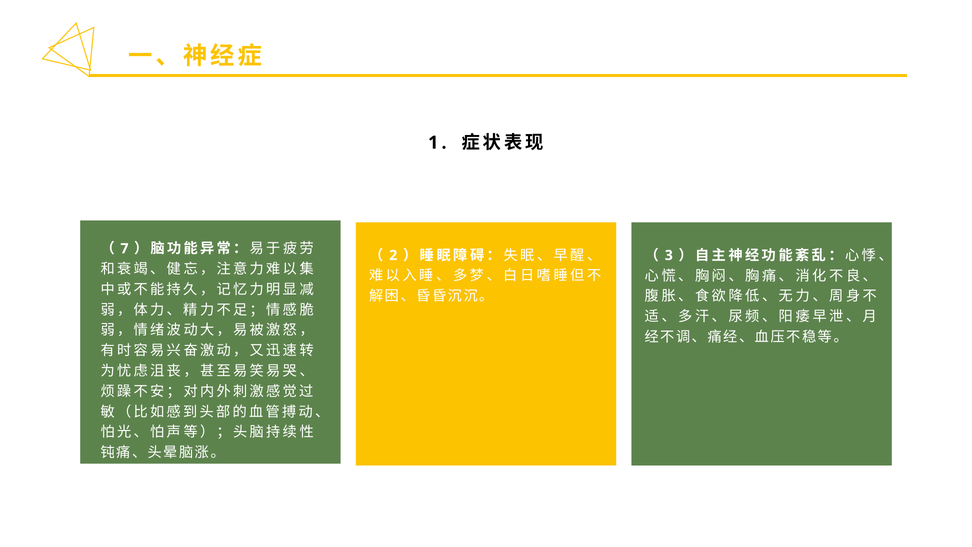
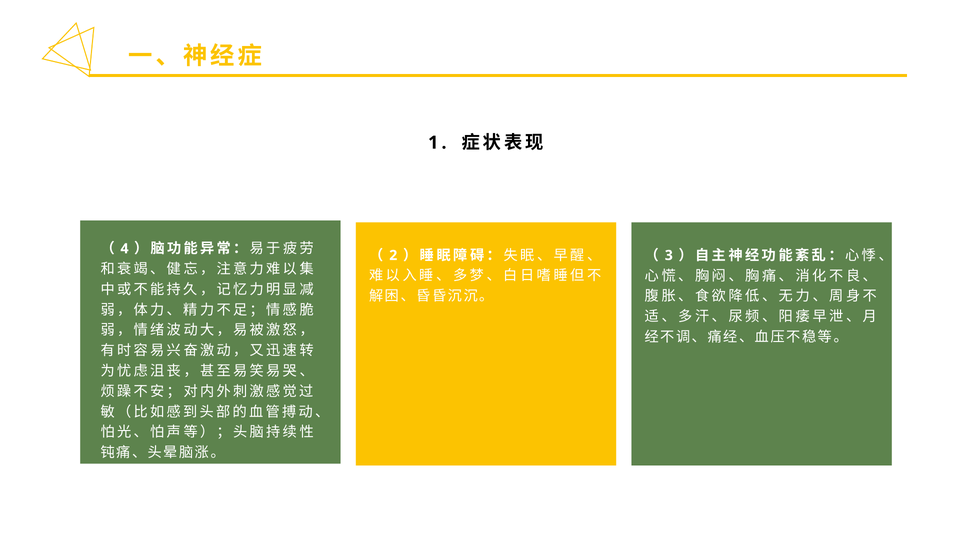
7: 7 -> 4 (125, 248)
